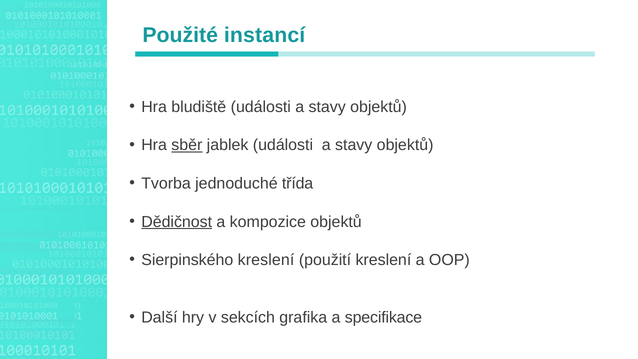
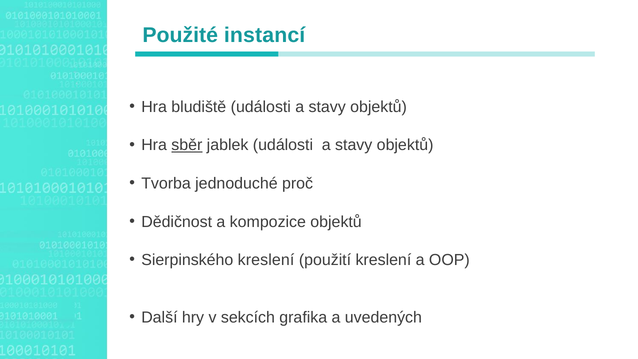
třída: třída -> proč (298, 183)
Dědičnost underline: present -> none (177, 222)
specifikace: specifikace -> uvedených (383, 317)
